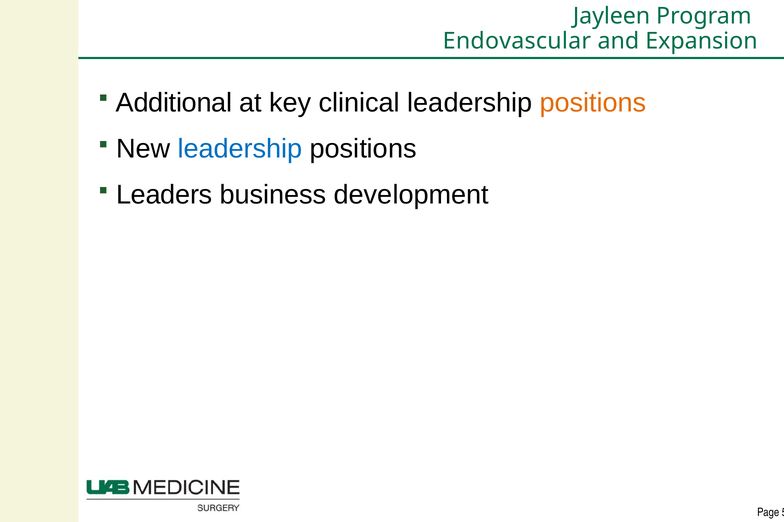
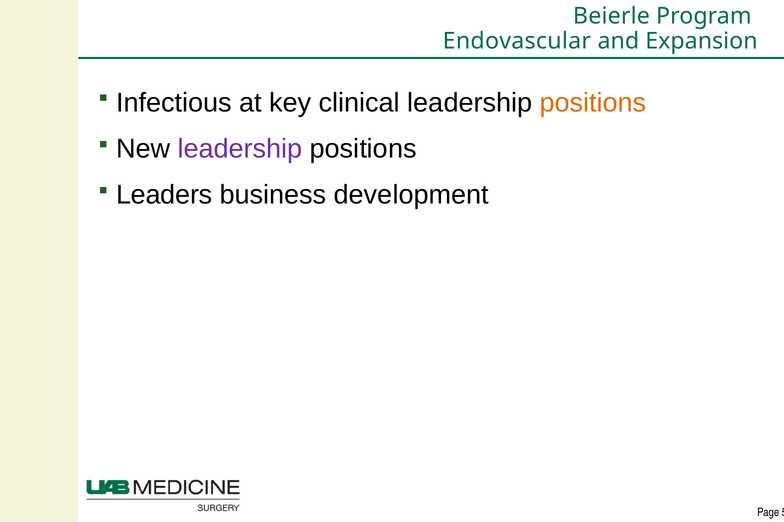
Jayleen: Jayleen -> Beierle (611, 16)
Additional: Additional -> Infectious (174, 103)
leadership colour: blue -> purple (240, 149)
